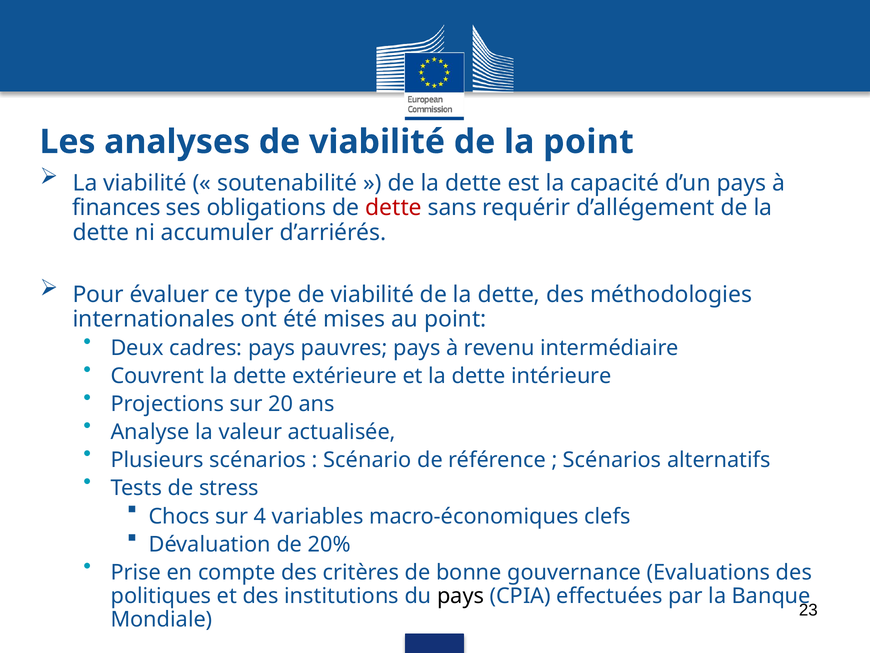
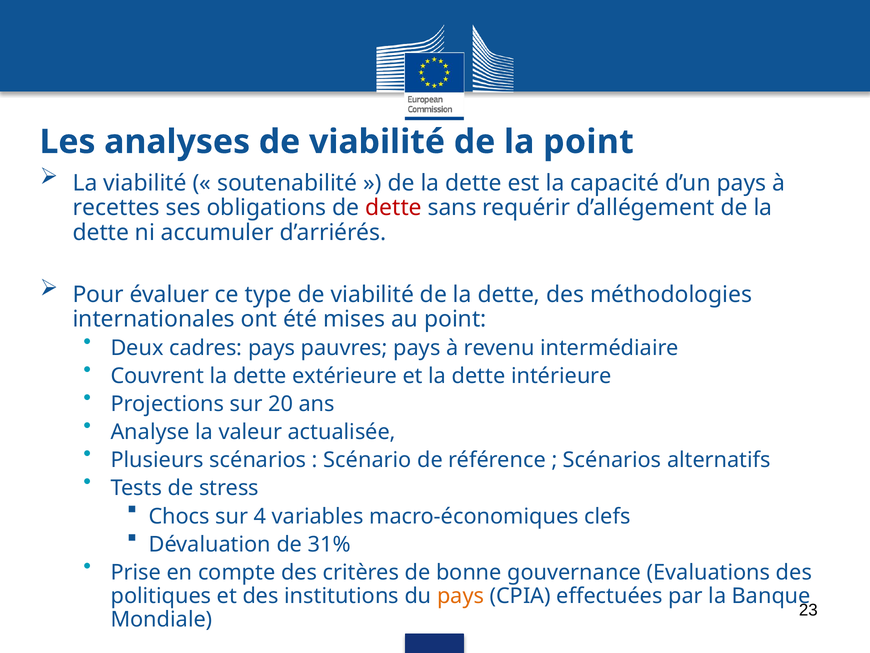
finances: finances -> recettes (116, 208)
20%: 20% -> 31% (329, 544)
pays colour: black -> orange (461, 596)
